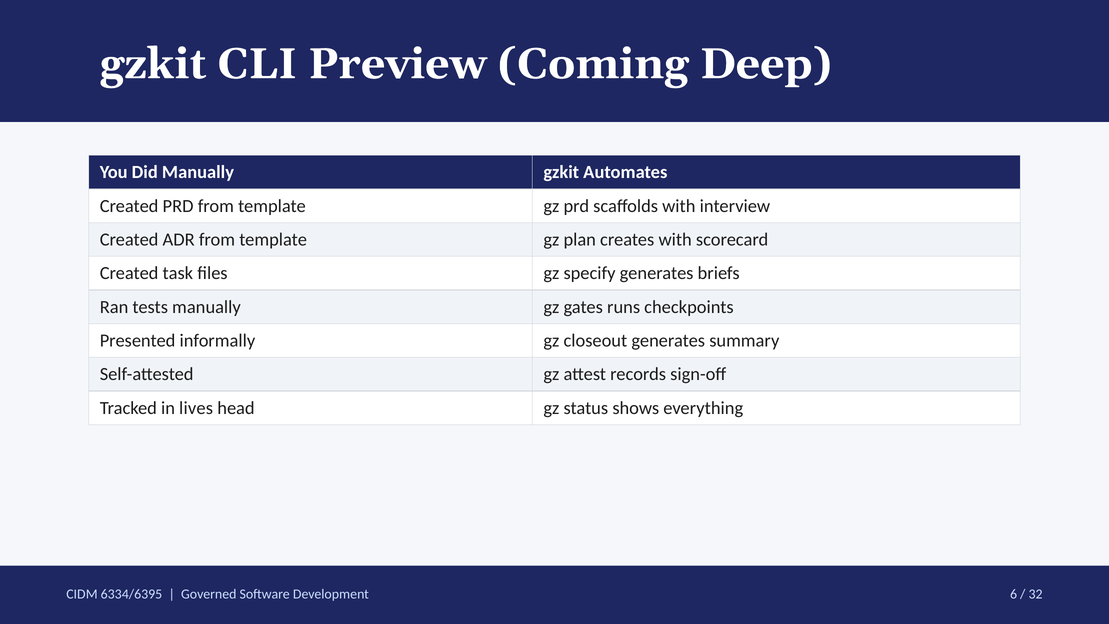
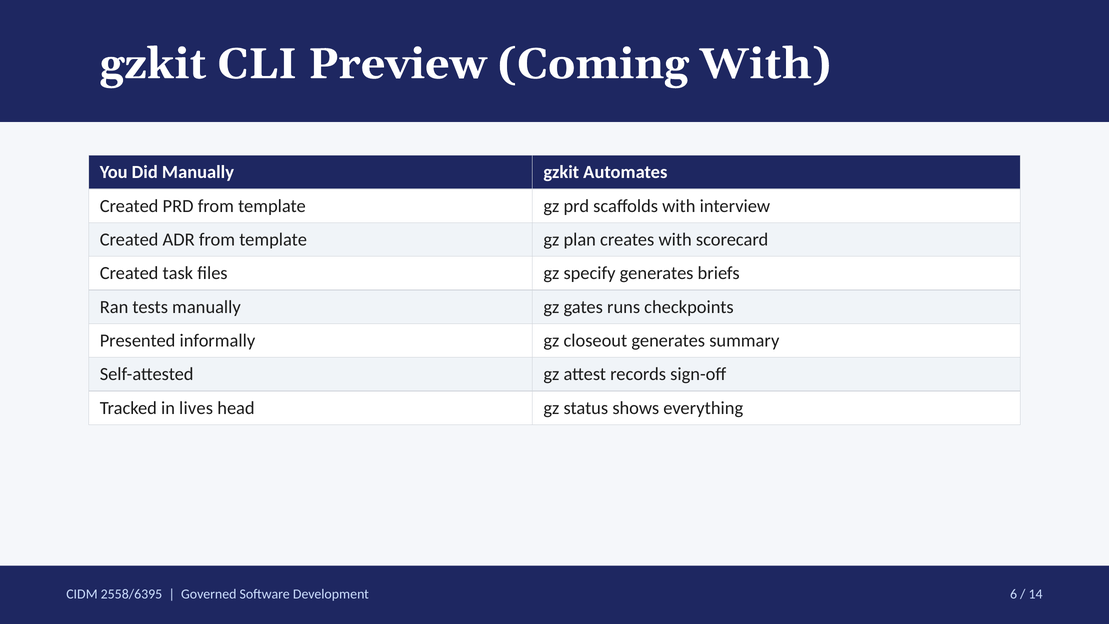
Coming Deep: Deep -> With (765, 64)
6334/6395: 6334/6395 -> 2558/6395 (131, 594)
32: 32 -> 14 (1036, 594)
